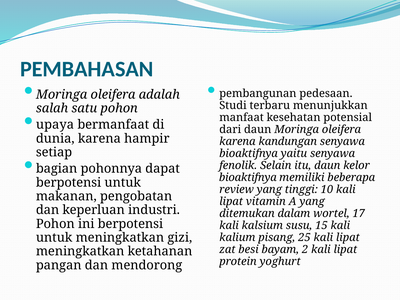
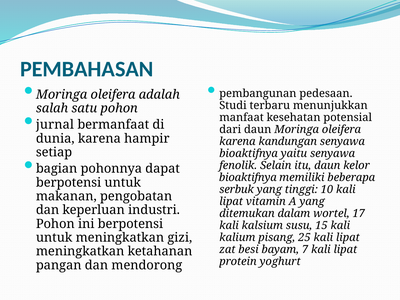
upaya: upaya -> jurnal (55, 125)
review: review -> serbuk (237, 189)
2: 2 -> 7 (305, 249)
